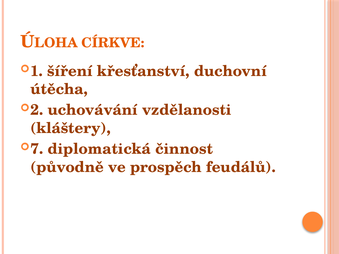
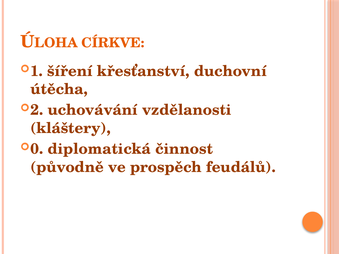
7: 7 -> 0 (37, 149)
